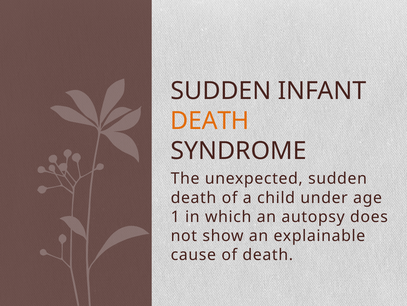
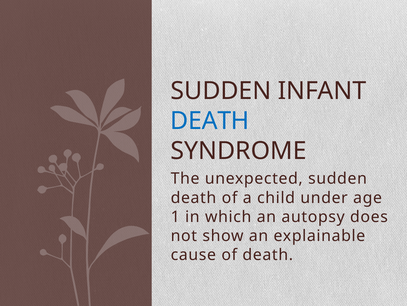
DEATH colour: orange -> blue (210, 121)
